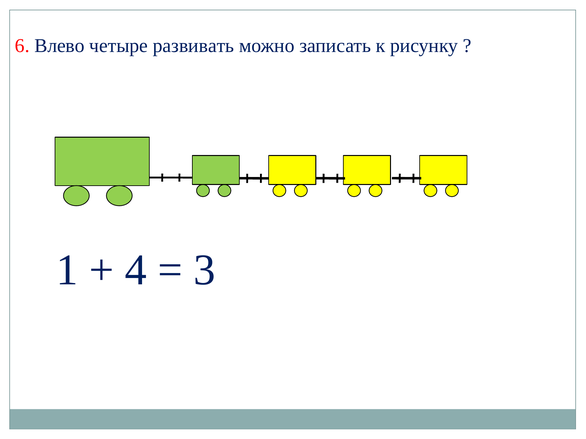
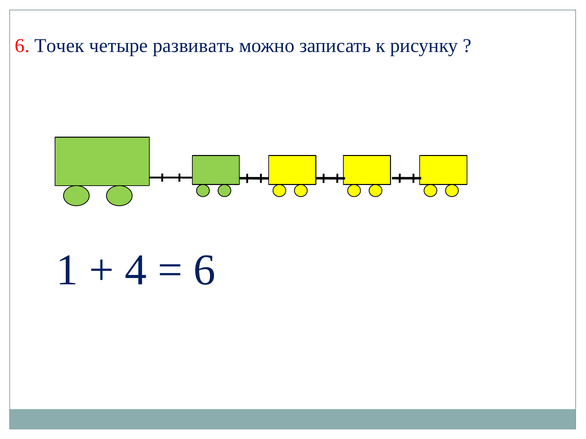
Влево: Влево -> Точек (59, 46)
3: 3 -> 6 (204, 270)
